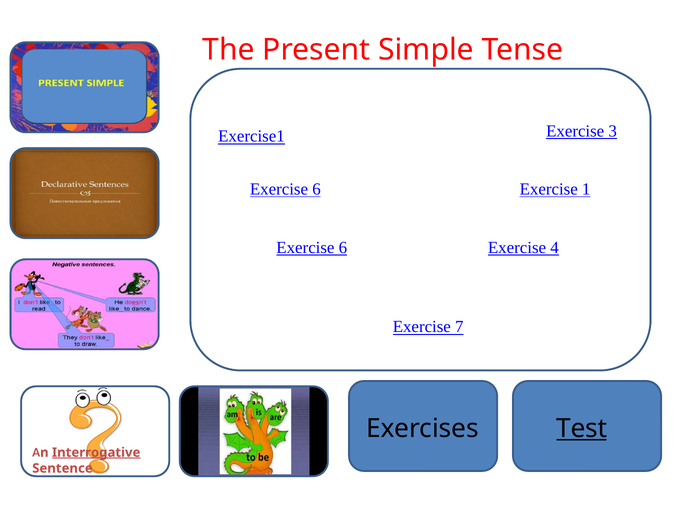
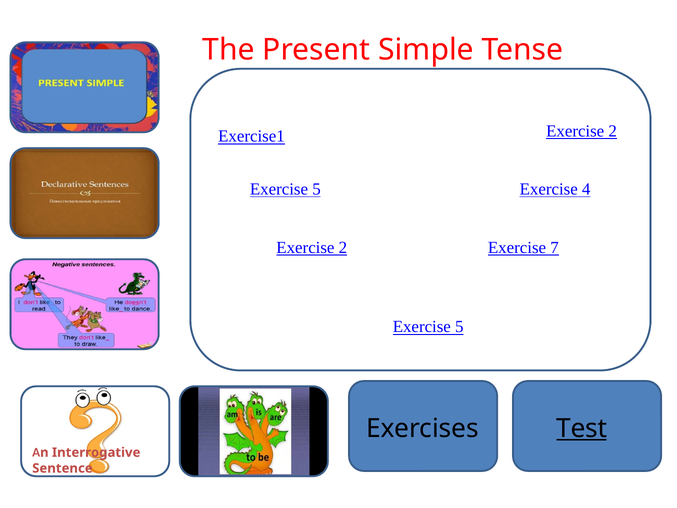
3: 3 -> 2 (613, 131)
6: 6 -> 5 (316, 189)
1: 1 -> 4 (586, 189)
6: 6 -> 2 (343, 247)
4: 4 -> 7 (555, 247)
7: 7 -> 5 (459, 327)
Interrogative underline: present -> none (96, 452)
